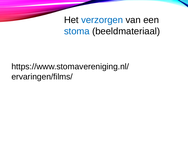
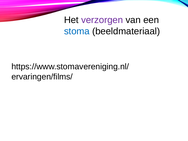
verzorgen colour: blue -> purple (102, 20)
